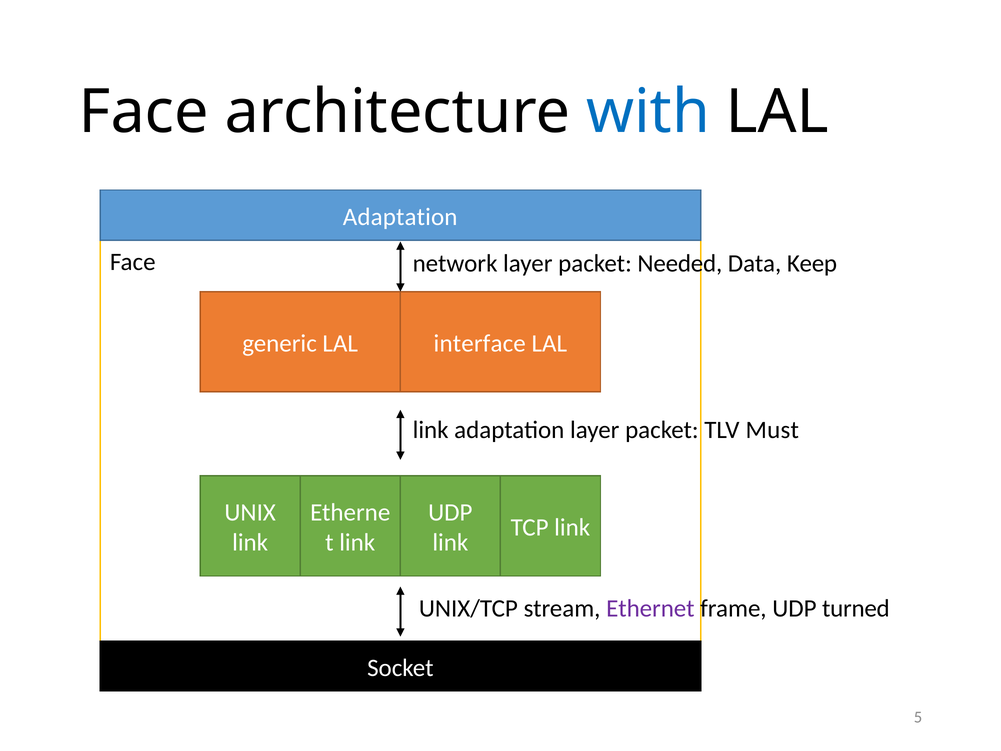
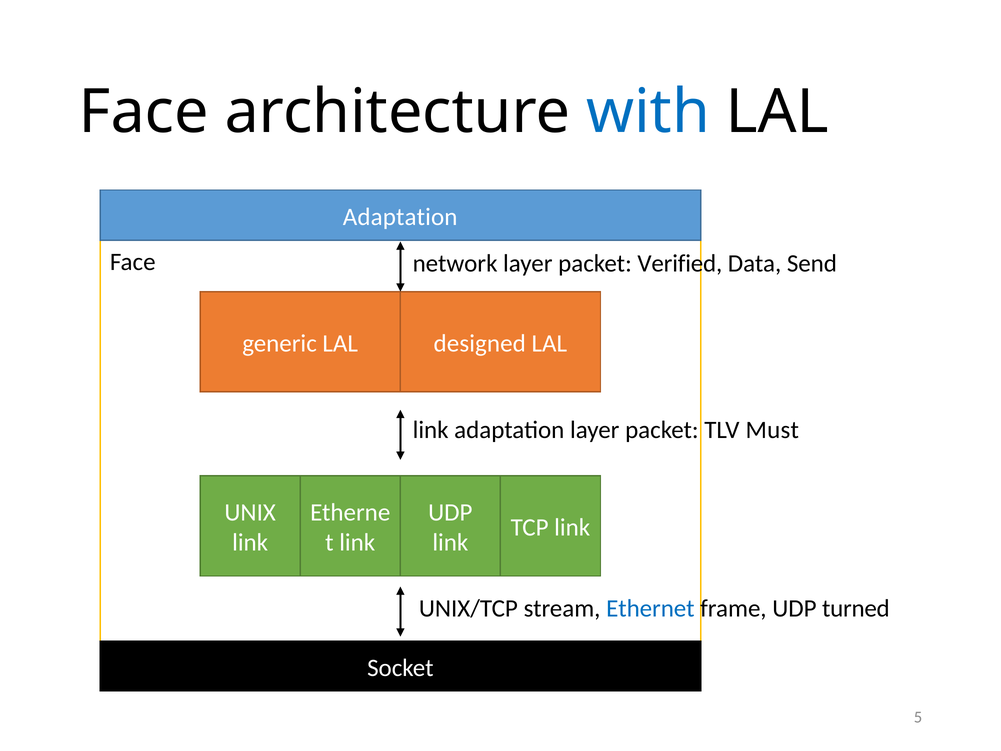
Needed: Needed -> Verified (680, 263)
Keep: Keep -> Send (812, 263)
interface: interface -> designed (480, 344)
Ethernet colour: purple -> blue (650, 608)
